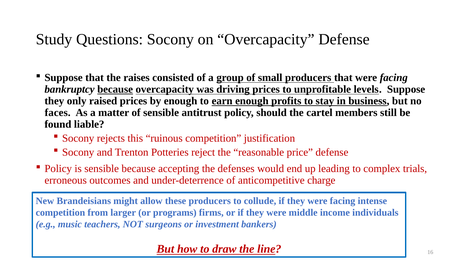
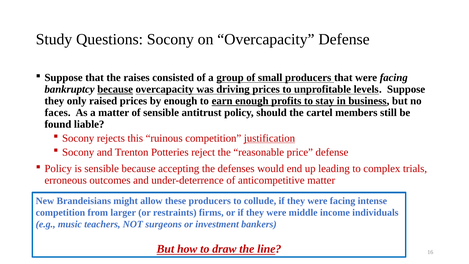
justification underline: none -> present (269, 138)
anticompetitive charge: charge -> matter (321, 180)
programs: programs -> restraints (175, 212)
